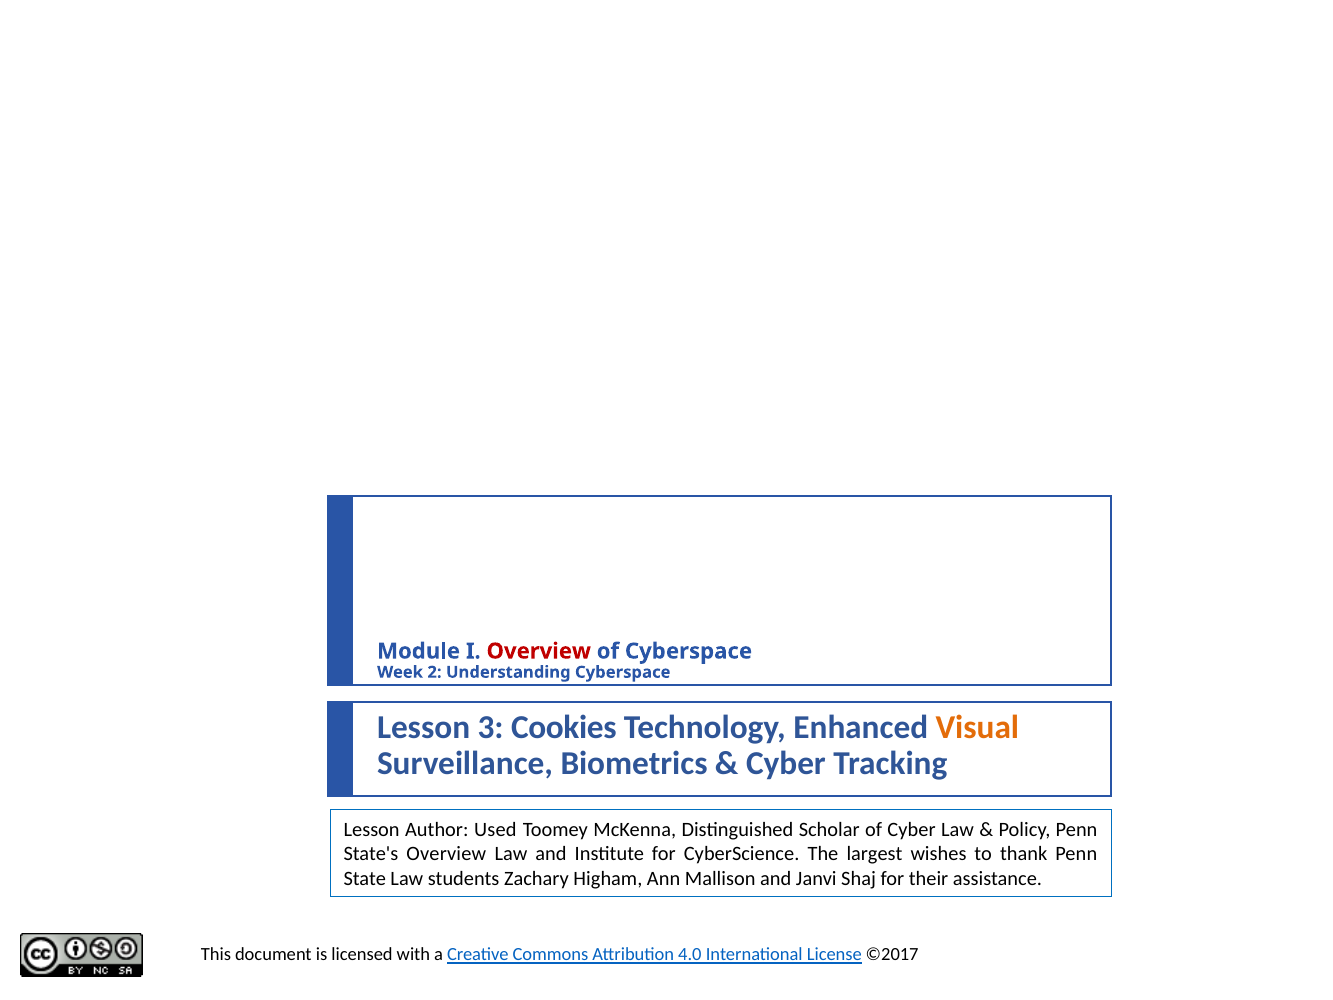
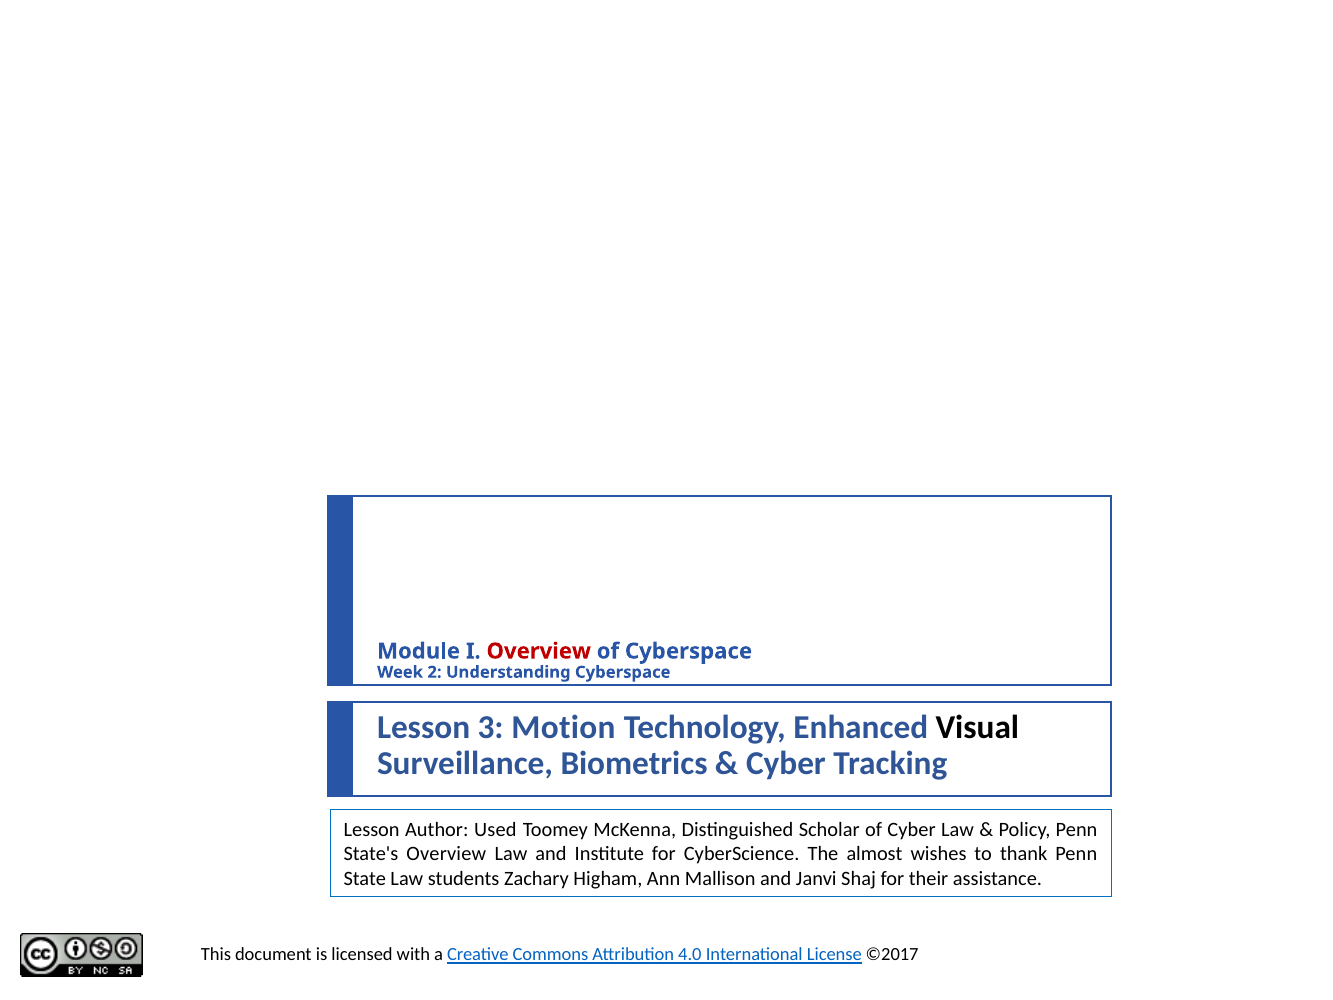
Cookies: Cookies -> Motion (563, 728)
Visual colour: orange -> black (977, 728)
largest: largest -> almost (874, 854)
